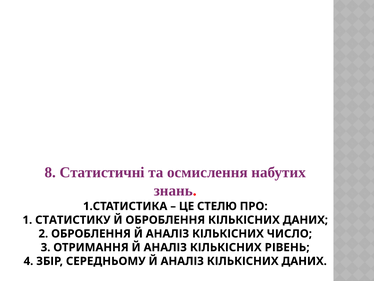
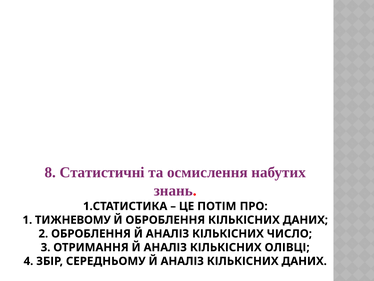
СТЕЛЮ: СТЕЛЮ -> ПОТІМ (217, 206)
СТАТИСТИКУ: СТАТИСТИКУ -> ТИЖНЕВОМУ (73, 220)
РІВЕНЬ: РІВЕНЬ -> ОЛІВЦІ (287, 247)
